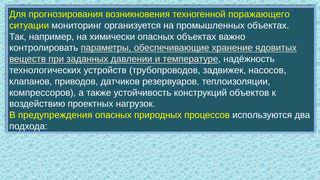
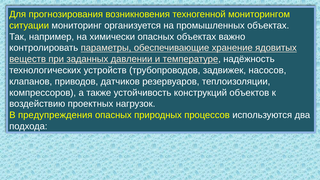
поражающего: поражающего -> мониторингом (259, 14)
